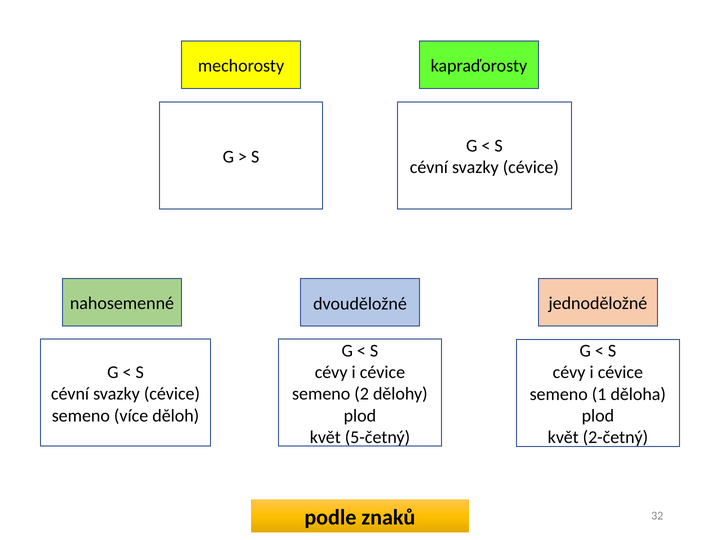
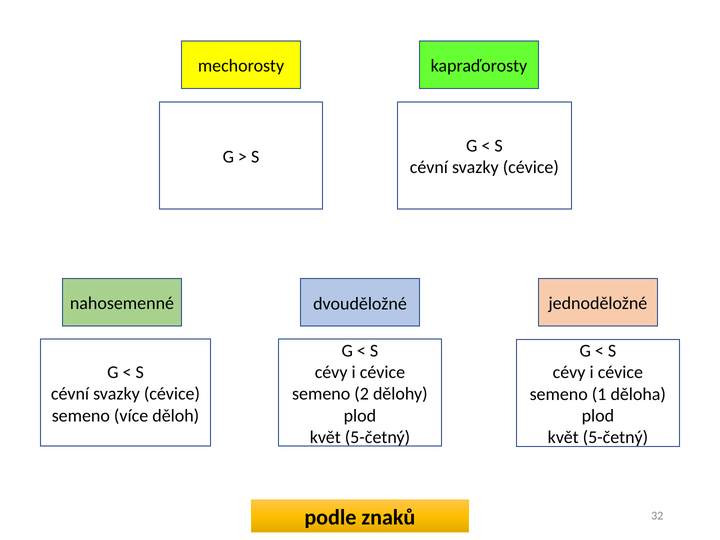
2-četný: 2-četný -> 5-četný (615, 437)
